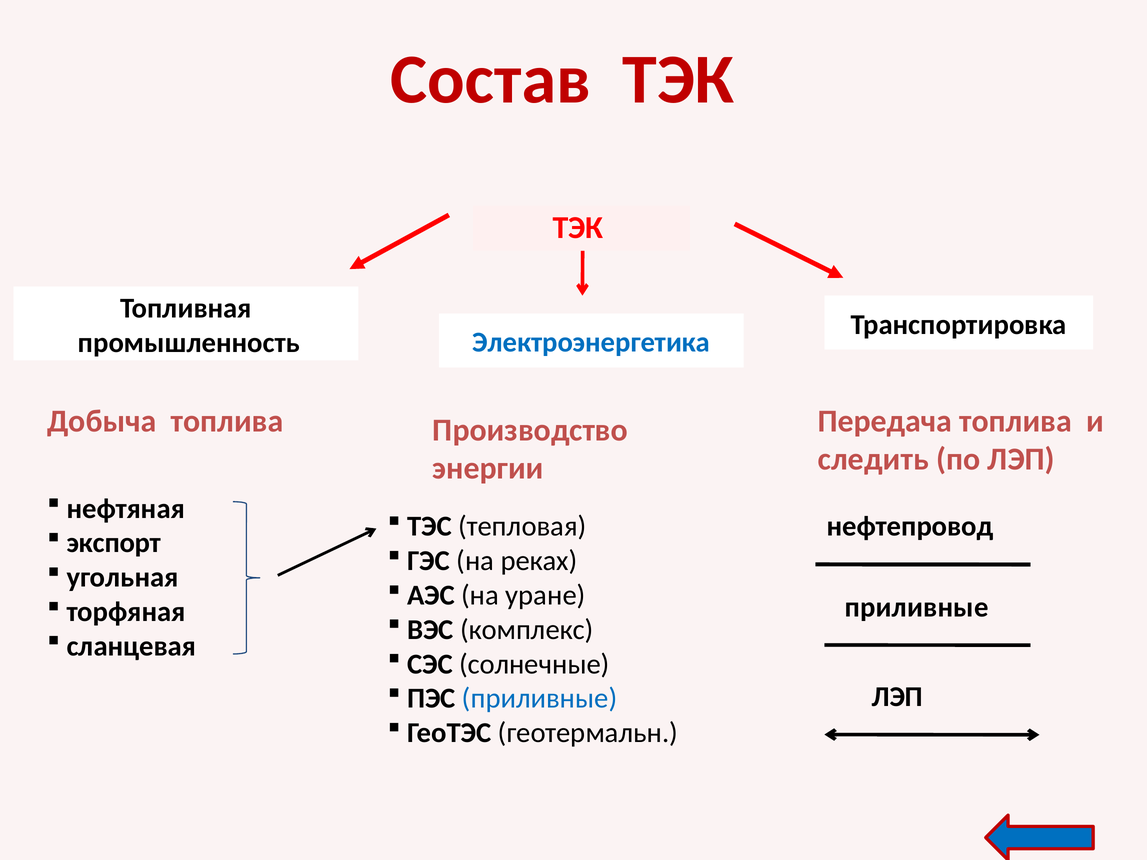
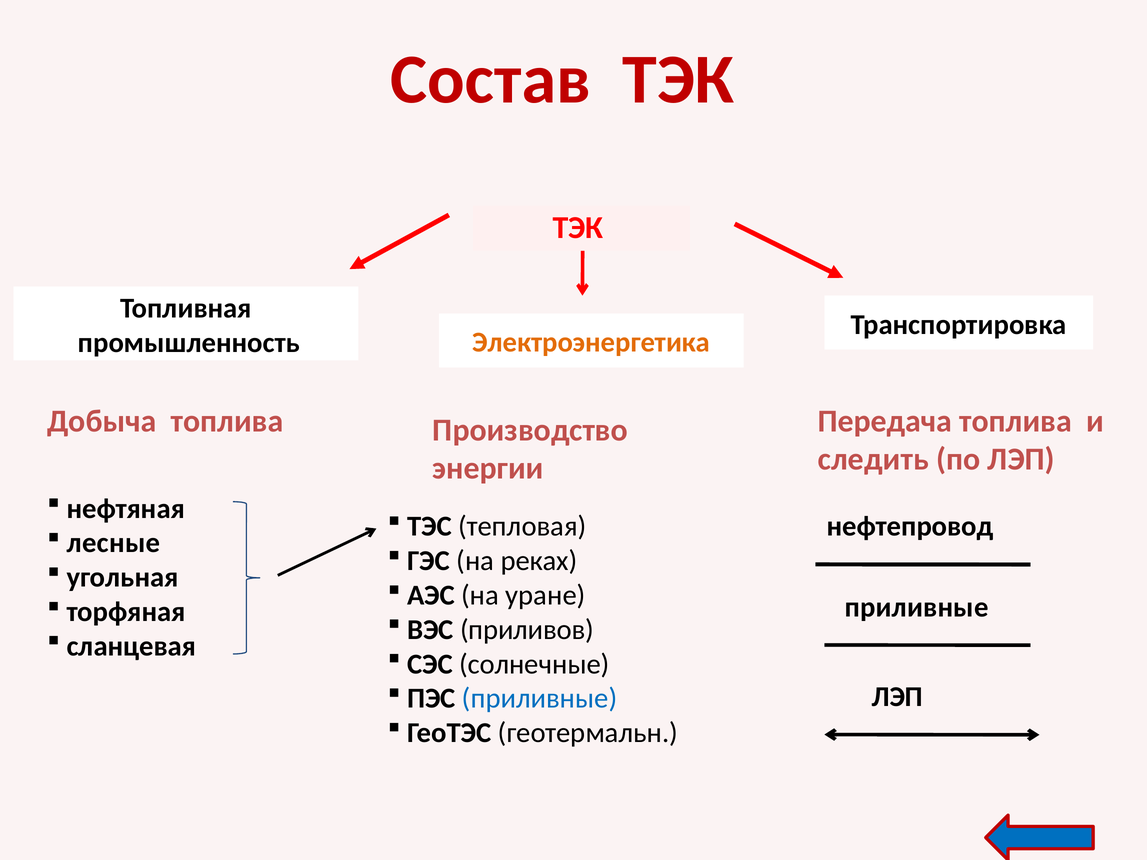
Электроэнергетика colour: blue -> orange (591, 343)
экспорт: экспорт -> лесные (114, 543)
комплекс: комплекс -> приливов (527, 630)
